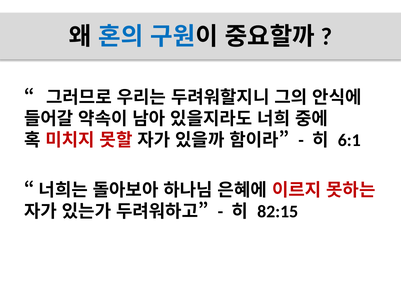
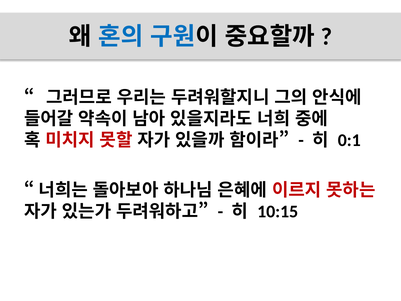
6:1: 6:1 -> 0:1 (349, 140)
82:15: 82:15 -> 10:15 (278, 212)
